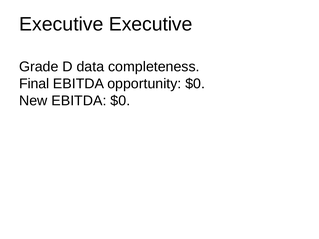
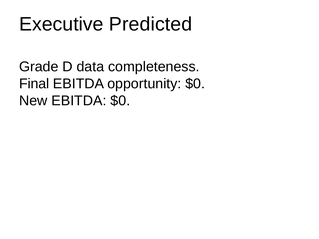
Executive Executive: Executive -> Predicted (151, 24)
